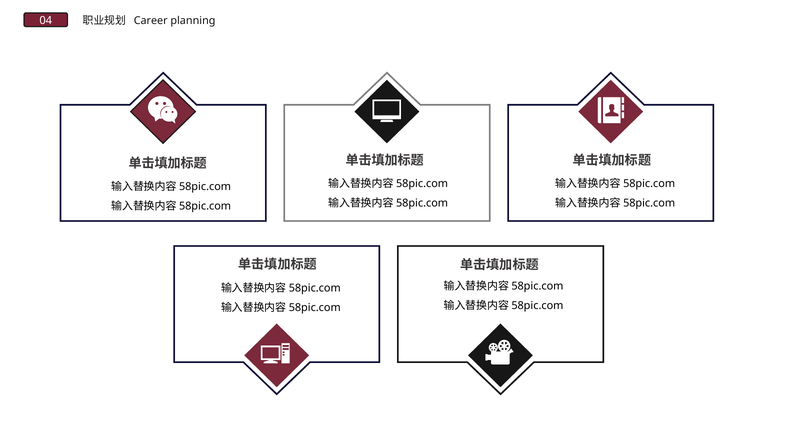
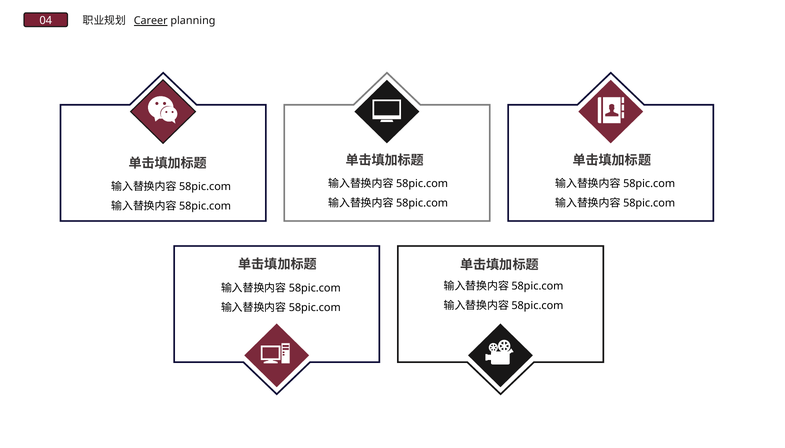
Career underline: none -> present (151, 21)
